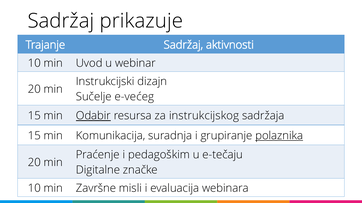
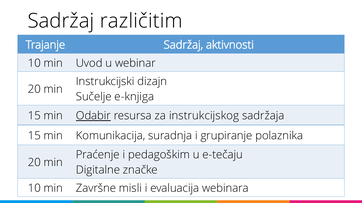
prikazuje: prikazuje -> različitim (141, 21)
e-većeg: e-većeg -> e-knjiga (134, 97)
polaznika underline: present -> none (279, 136)
